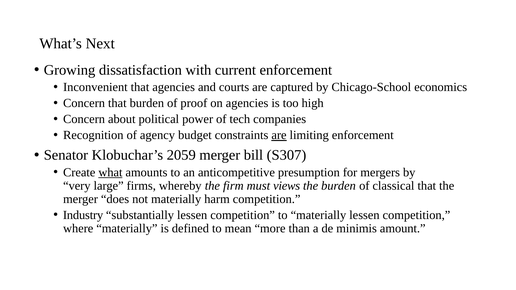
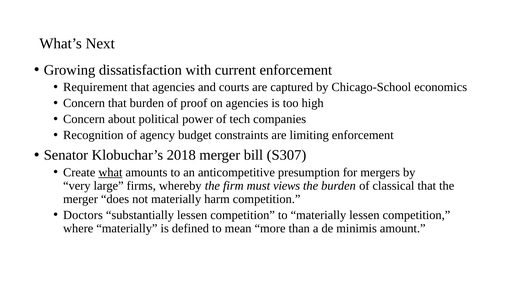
Inconvenient: Inconvenient -> Requirement (95, 87)
are underline: present -> none (279, 135)
2059: 2059 -> 2018 (181, 155)
Industry: Industry -> Doctors (83, 215)
